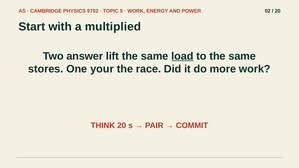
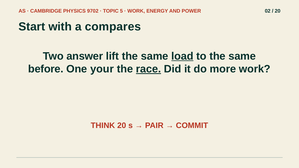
multiplied: multiplied -> compares (113, 27)
stores: stores -> before (46, 69)
race underline: none -> present (148, 69)
